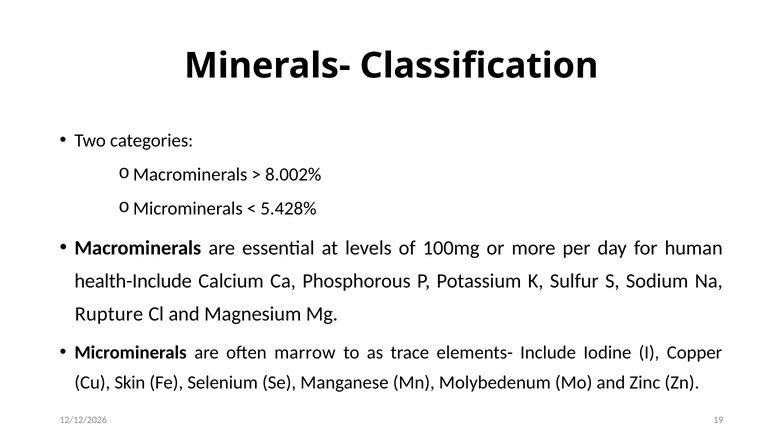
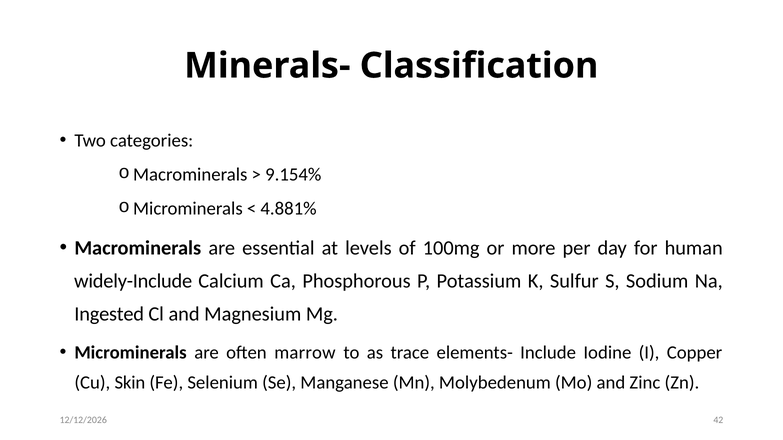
8.002%: 8.002% -> 9.154% (293, 175)
5.428%: 5.428% -> 4.881% (289, 209)
health-Include: health-Include -> widely-Include (133, 281)
Rupture: Rupture -> Ingested (109, 314)
19: 19 -> 42 (718, 421)
